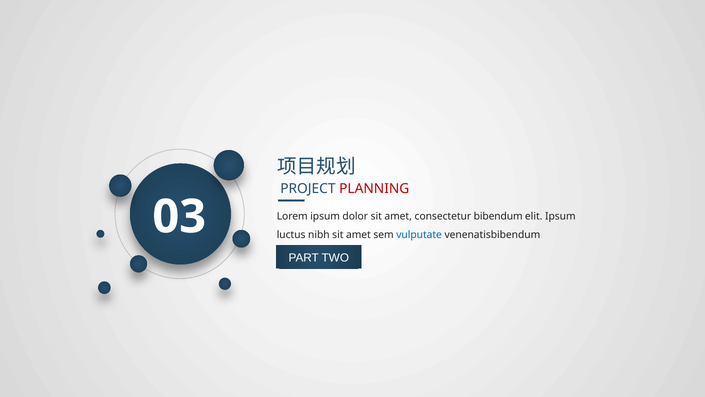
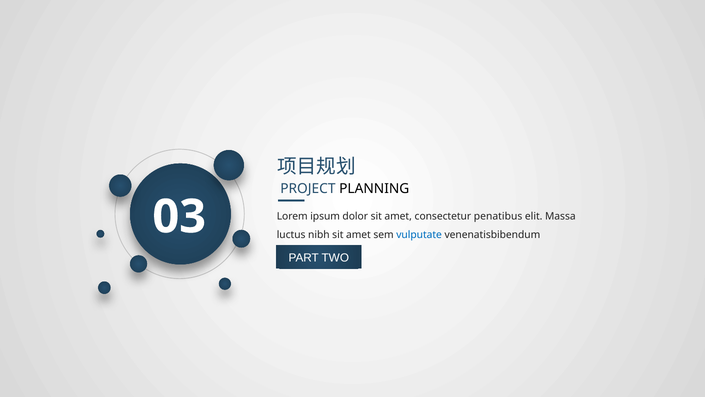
PLANNING colour: red -> black (374, 188)
bibendum: bibendum -> penatibus (498, 216)
elit Ipsum: Ipsum -> Massa (560, 216)
